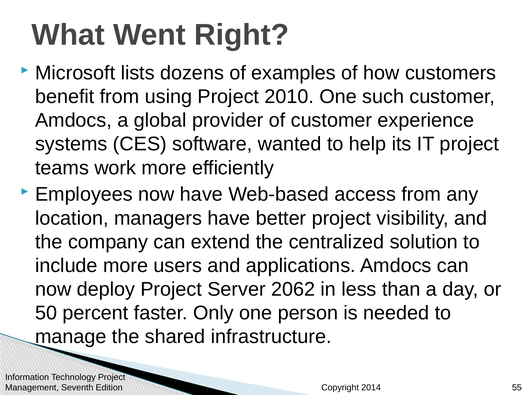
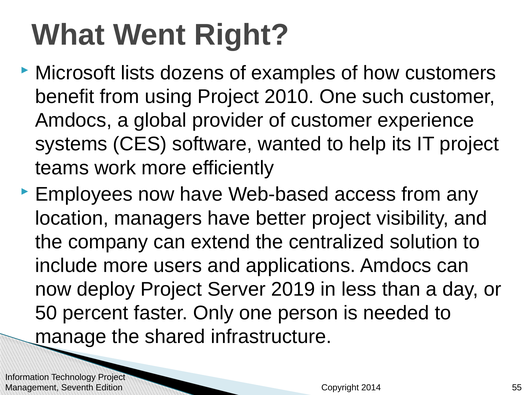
2062: 2062 -> 2019 (293, 290)
